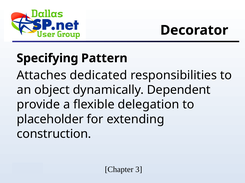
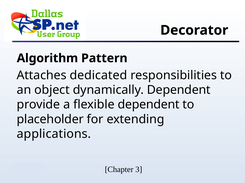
Specifying: Specifying -> Algorithm (47, 58)
flexible delegation: delegation -> dependent (149, 105)
construction: construction -> applications (54, 134)
